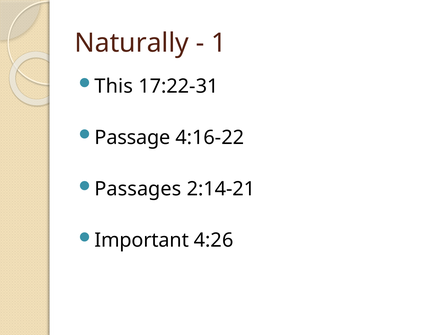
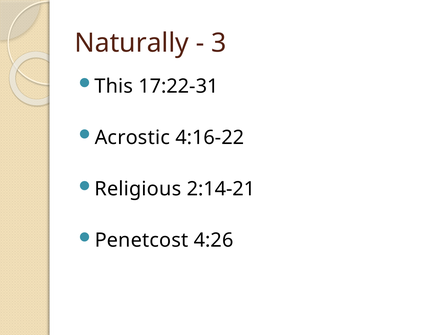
1: 1 -> 3 (219, 43)
Passage: Passage -> Acrostic (132, 138)
Passages: Passages -> Religious (138, 189)
Important: Important -> Penetcost (142, 241)
